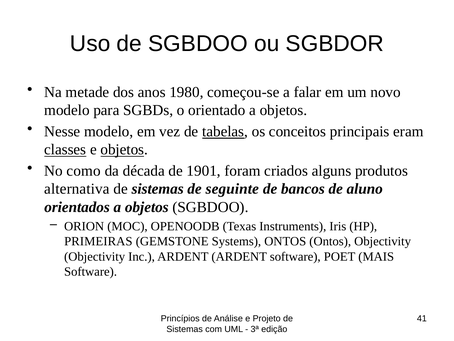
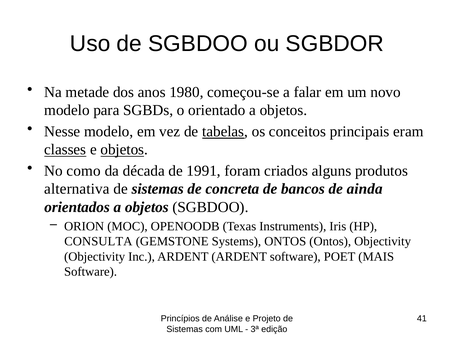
1901: 1901 -> 1991 (204, 171)
seguinte: seguinte -> concreta (232, 189)
aluno: aluno -> ainda (365, 189)
PRIMEIRAS: PRIMEIRAS -> CONSULTA (98, 241)
